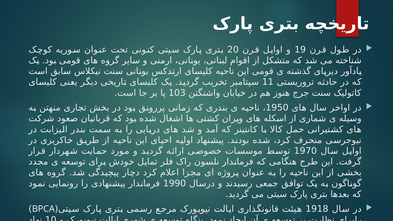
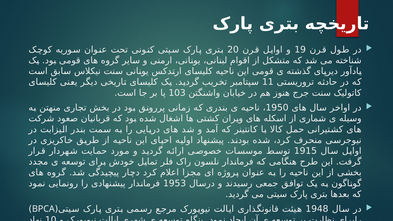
1970: 1970 -> 1915 (305, 151)
1990: 1990 -> 1953 (175, 183)
1918: 1918 -> 1948 (317, 209)
